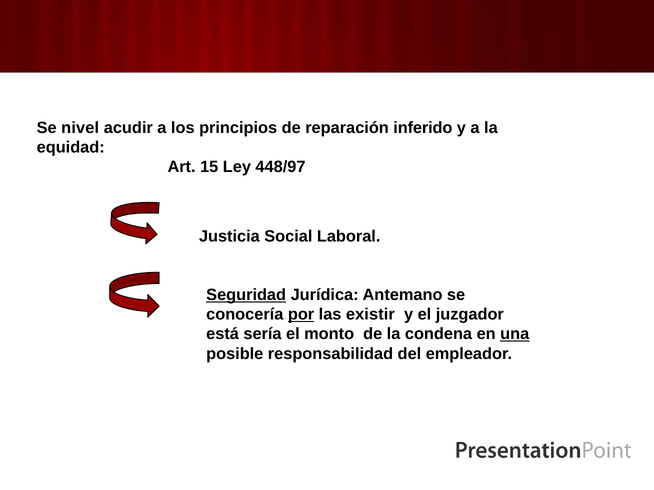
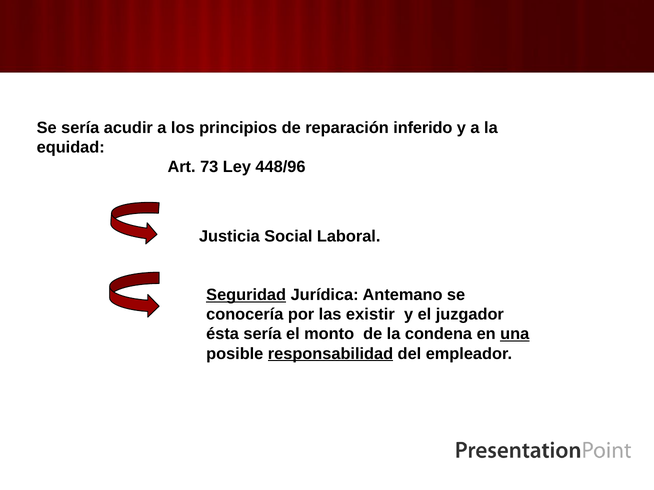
Se nivel: nivel -> sería (80, 128)
15: 15 -> 73 (209, 167)
448/97: 448/97 -> 448/96 (280, 167)
por underline: present -> none (301, 315)
está: está -> ésta (223, 334)
responsabilidad underline: none -> present (330, 354)
